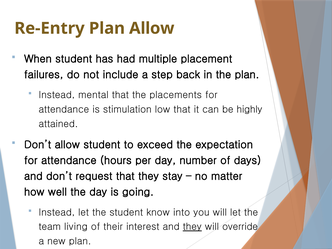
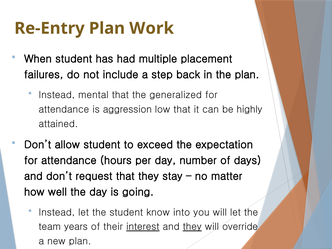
Plan Allow: Allow -> Work (152, 28)
placements: placements -> generalized (176, 95)
stimulation: stimulation -> aggression (127, 109)
living: living -> years (76, 227)
interest underline: none -> present (143, 227)
